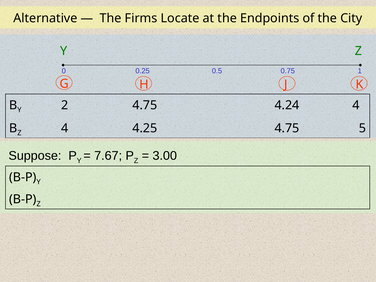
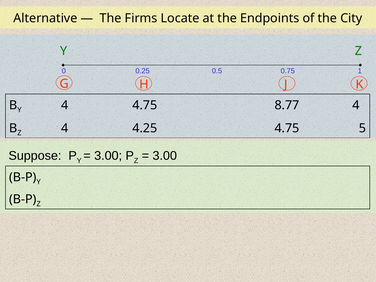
Y 2: 2 -> 4 (65, 105)
4.24: 4.24 -> 8.77 (287, 105)
7.67: 7.67 -> 3.00 (108, 156)
